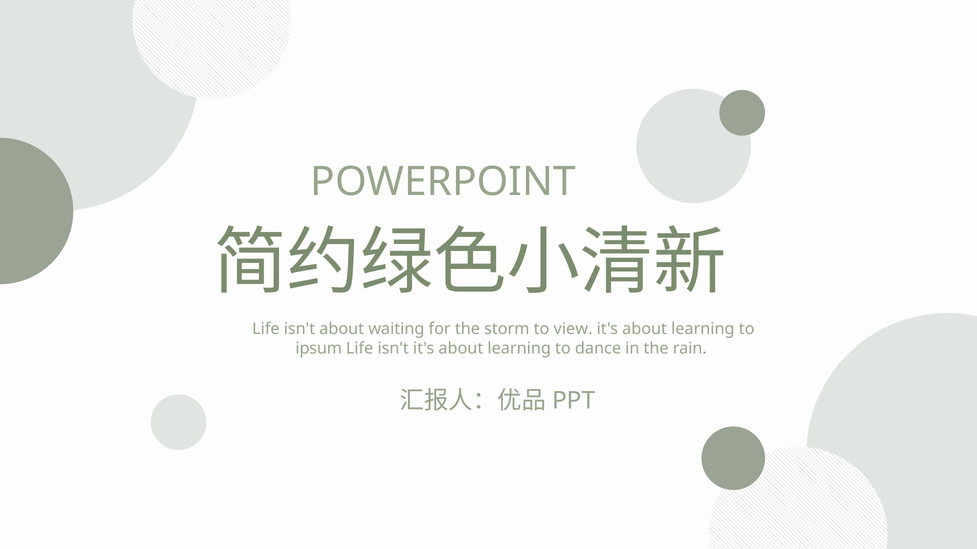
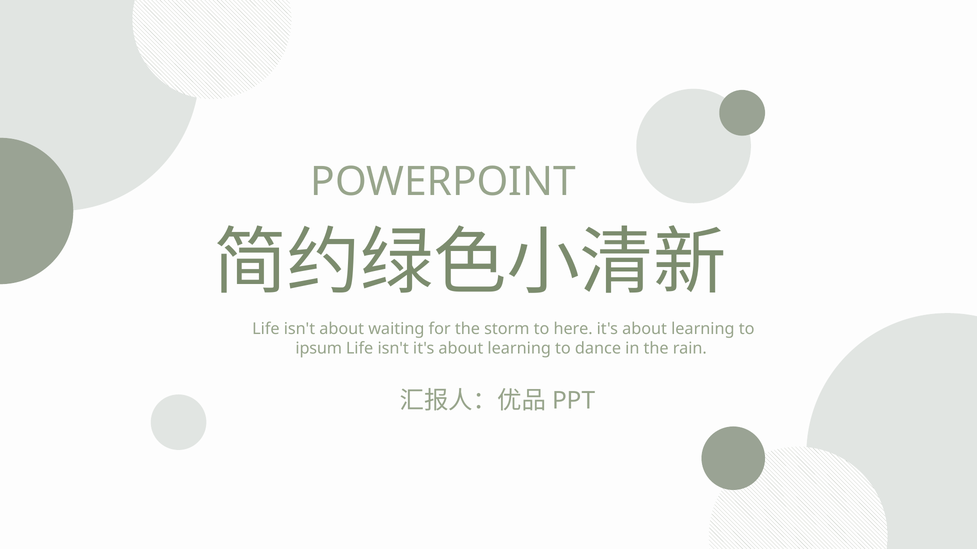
view: view -> here (573, 329)
